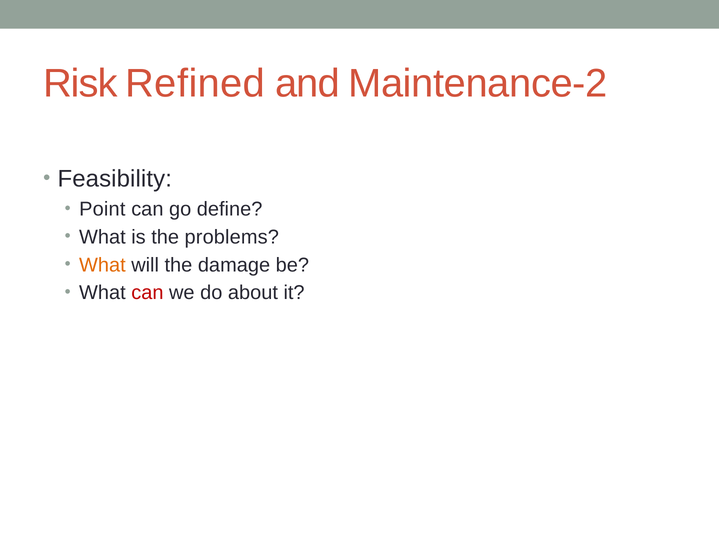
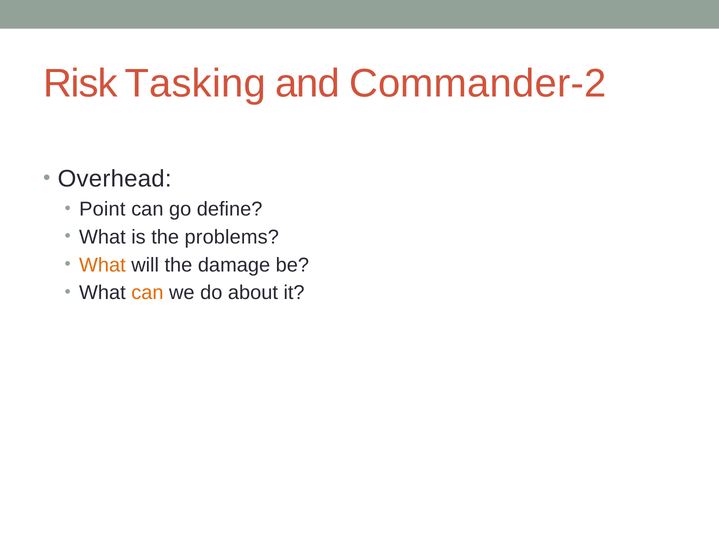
Refined: Refined -> Tasking (195, 84)
Maintenance-2: Maintenance-2 -> Commander-2 (478, 84)
Feasibility: Feasibility -> Overhead (115, 179)
can colour: red -> orange (147, 293)
